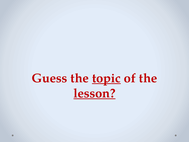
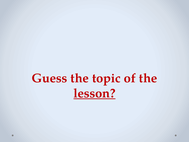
topic underline: present -> none (106, 78)
